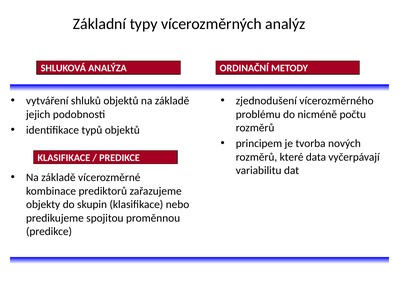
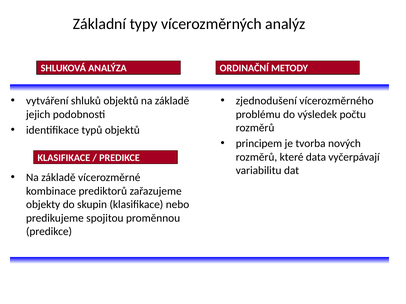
nicméně: nicméně -> výsledek (317, 114)
